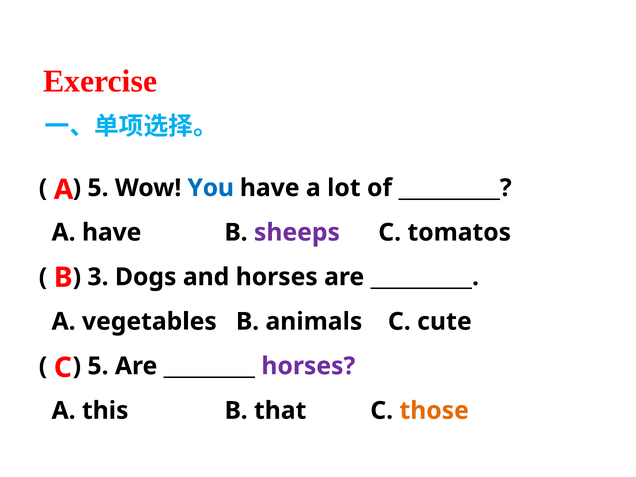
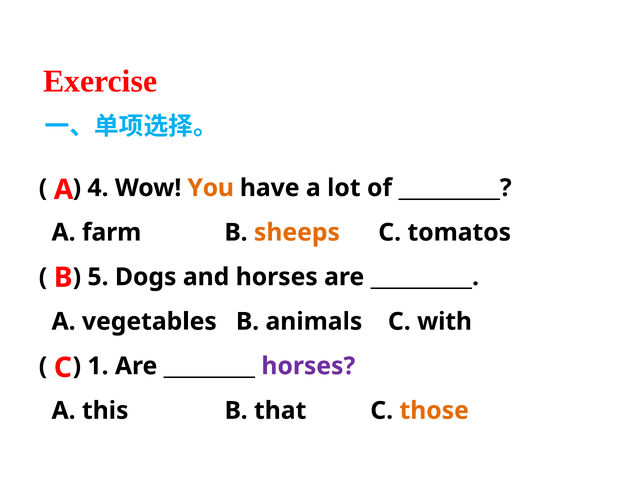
5: 5 -> 4 (98, 188)
You colour: blue -> orange (211, 188)
A have: have -> farm (112, 232)
sheeps colour: purple -> orange (297, 232)
3: 3 -> 5 (98, 277)
cute: cute -> with (445, 322)
5: 5 -> 1 (98, 366)
